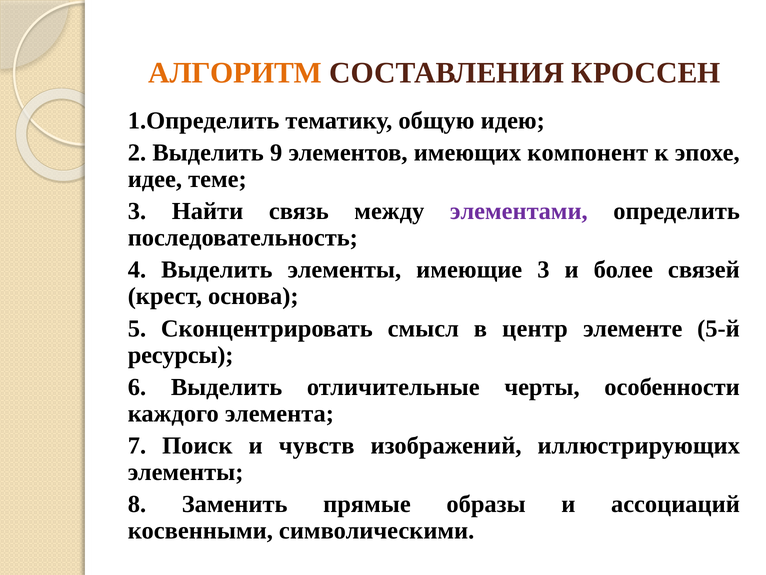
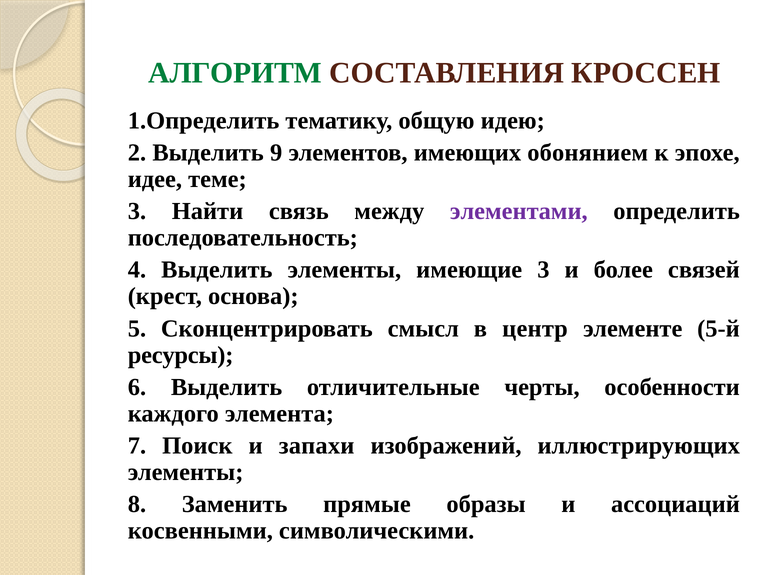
АЛГОРИТМ colour: orange -> green (235, 73)
компонент: компонент -> обонянием (588, 153)
чувств: чувств -> запахи (317, 445)
